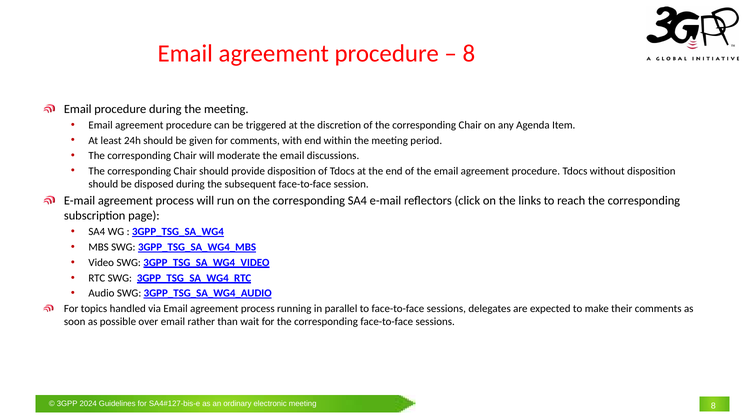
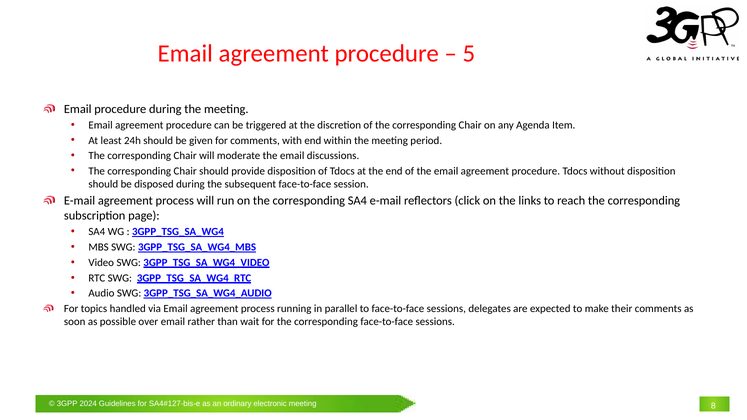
8: 8 -> 5 (469, 54)
